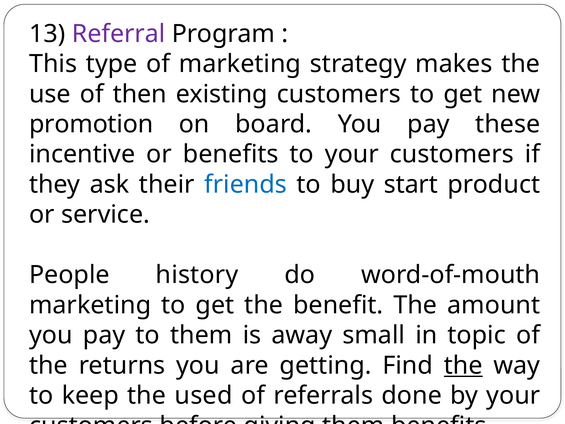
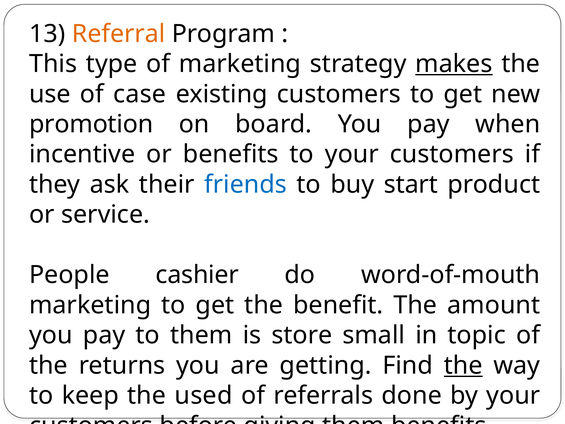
Referral colour: purple -> orange (119, 34)
makes underline: none -> present (454, 64)
then: then -> case (140, 94)
these: these -> when (508, 124)
history: history -> cashier (197, 275)
away: away -> store (302, 335)
